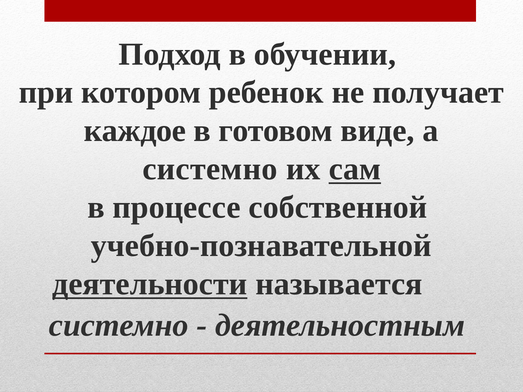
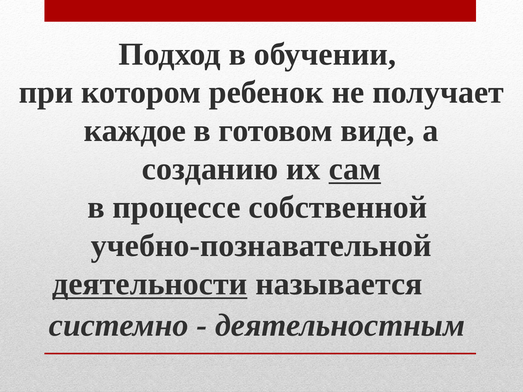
системно: системно -> созданию (210, 169)
